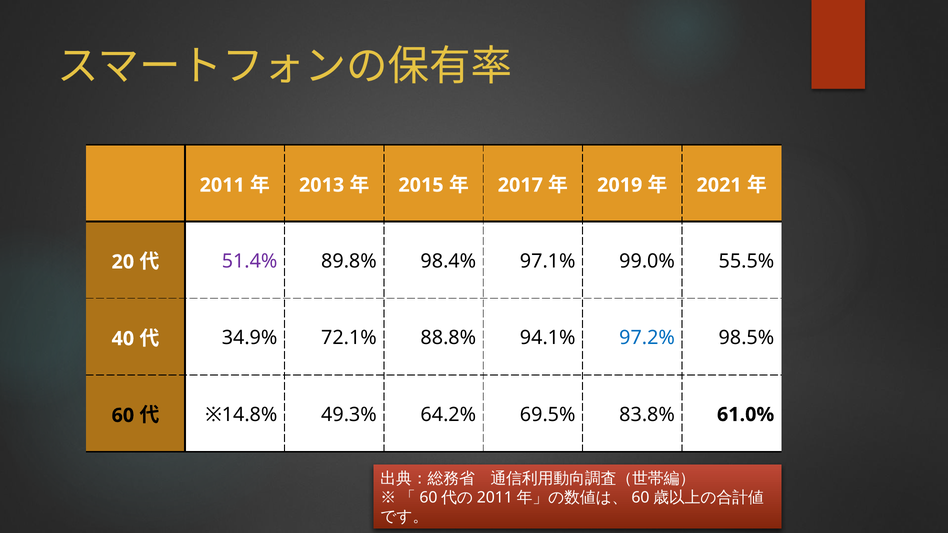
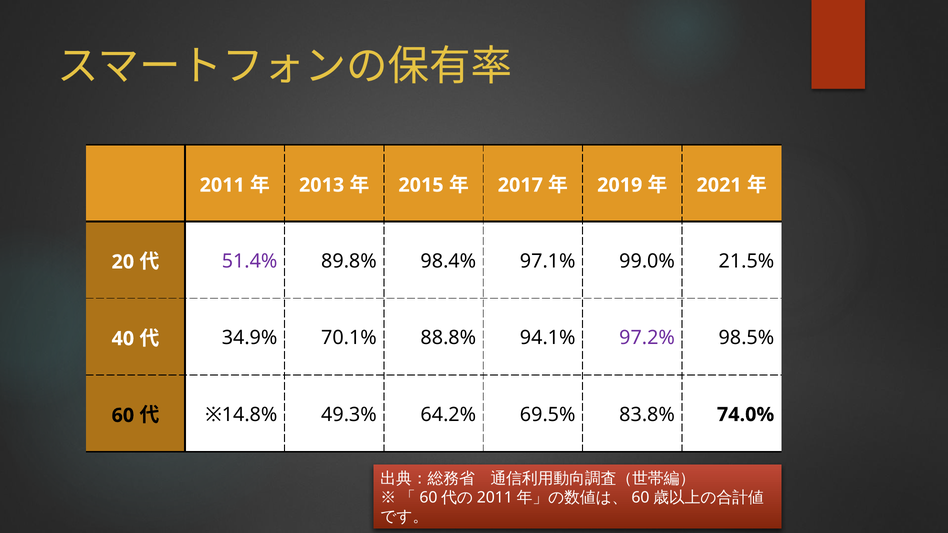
55.5%: 55.5% -> 21.5% (746, 261)
72.1%: 72.1% -> 70.1% (349, 338)
97.2% colour: blue -> purple (647, 338)
61.0%: 61.0% -> 74.0% (746, 415)
